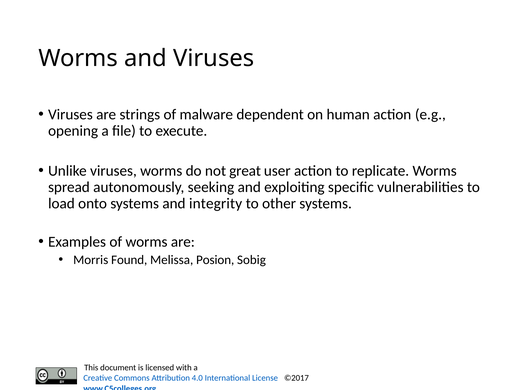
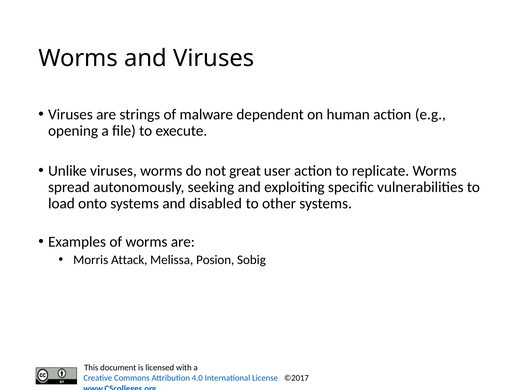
integrity: integrity -> disabled (216, 204)
Found: Found -> Attack (129, 260)
